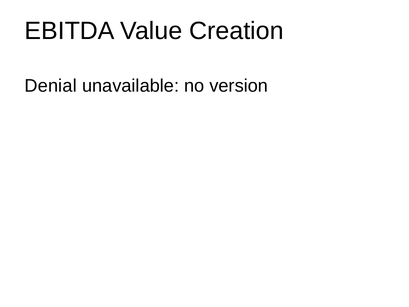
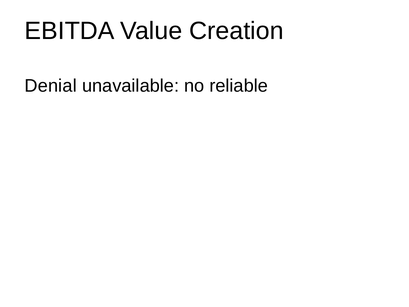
version: version -> reliable (239, 86)
